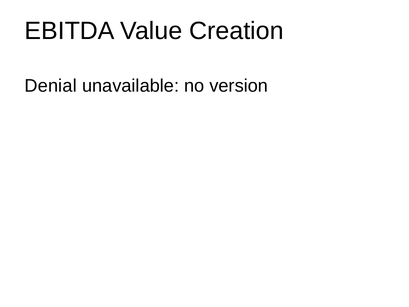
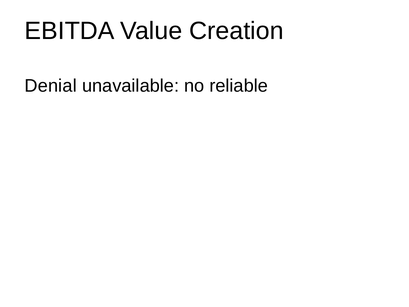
version: version -> reliable (239, 86)
